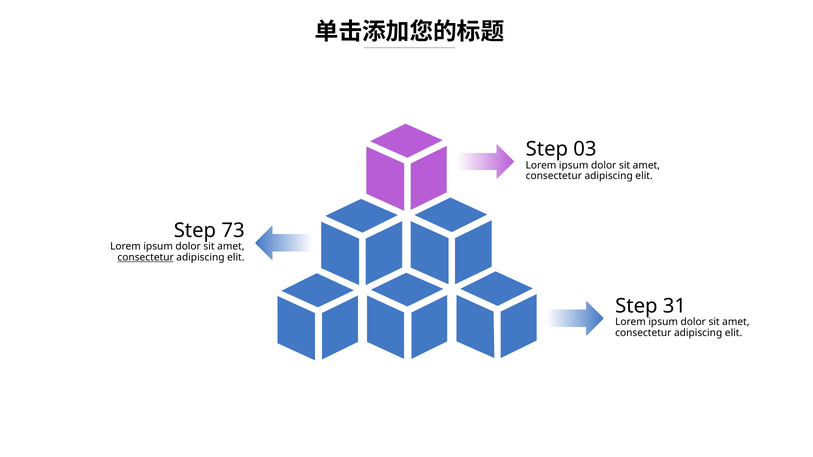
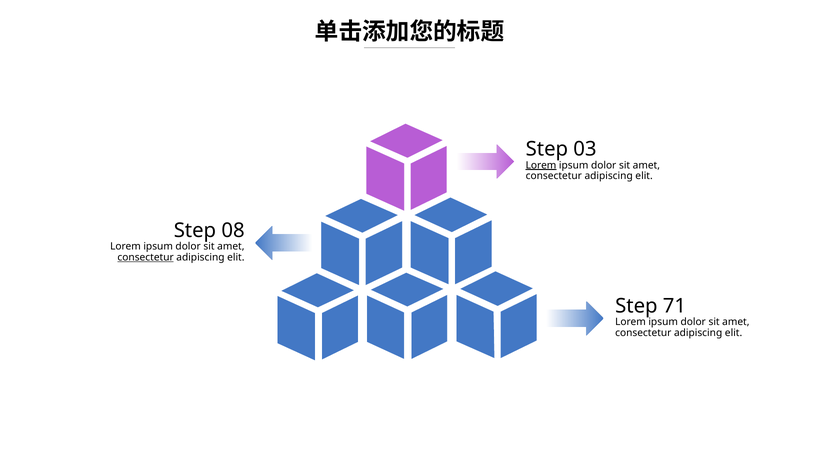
Lorem underline: none -> present (541, 165)
73: 73 -> 08 (233, 230)
31: 31 -> 71 (674, 306)
